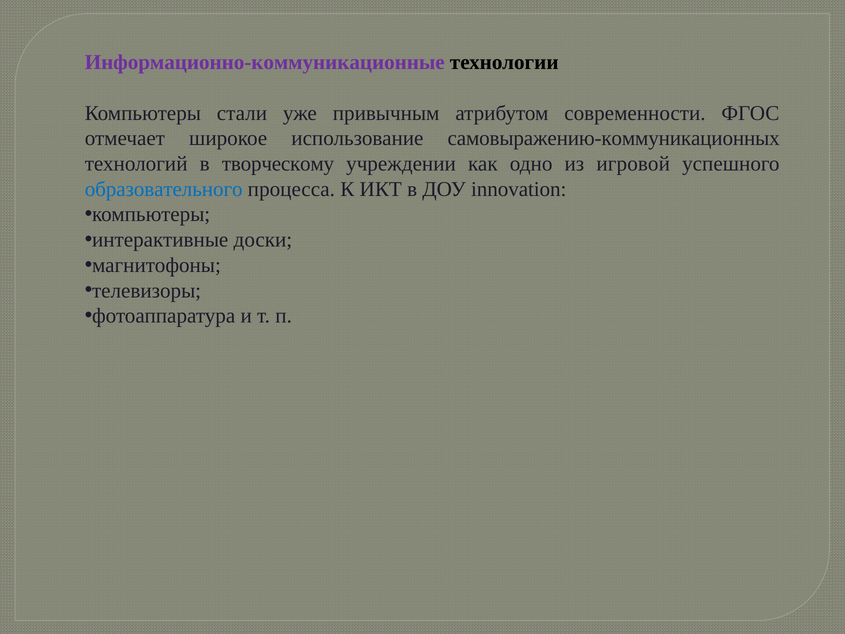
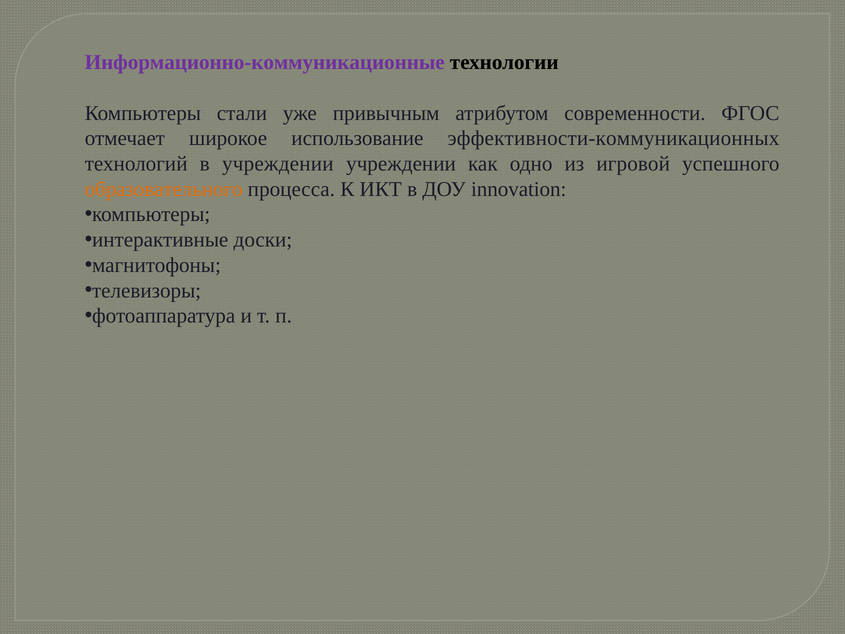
самовыражению-коммуникационных: самовыражению-коммуникационных -> эффективности-коммуникационных (614, 138)
в творческому: творческому -> учреждении (278, 164)
образовательного colour: blue -> orange (164, 189)
